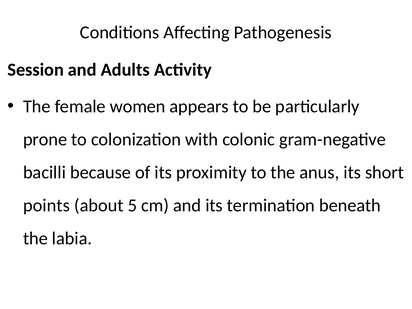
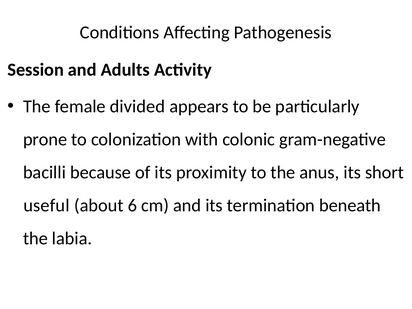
women: women -> divided (138, 107)
points: points -> useful (46, 205)
5: 5 -> 6 (132, 205)
